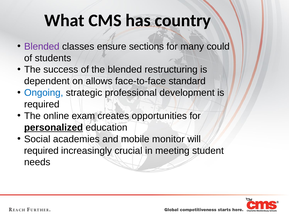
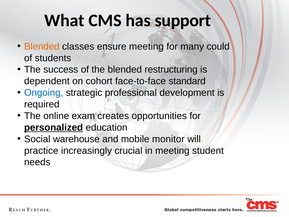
country: country -> support (183, 21)
Blended colour: purple -> orange (42, 46)
ensure sections: sections -> meeting (146, 46)
allows: allows -> cohort (99, 81)
academies: academies -> warehouse (76, 139)
required: required -> practice (41, 150)
